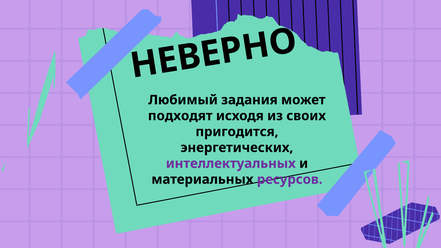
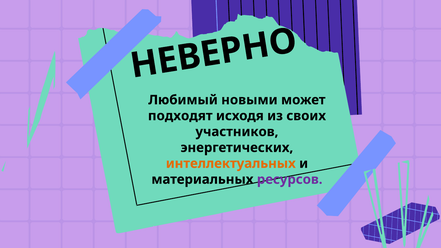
задания: задания -> новыми (249, 100)
пригодится: пригодится -> участников (237, 132)
интеллектуальных colour: purple -> orange (231, 164)
